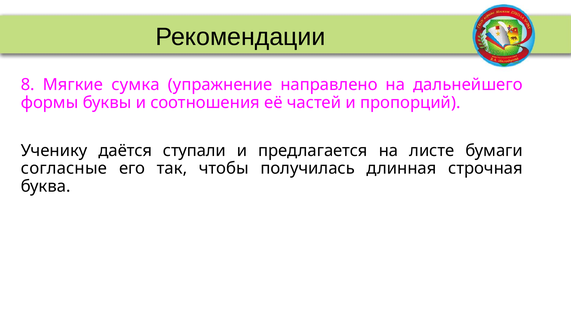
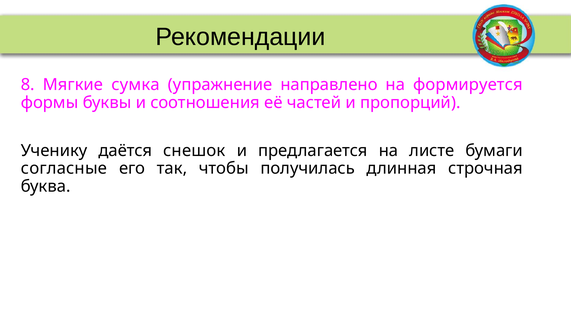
дальнейшего: дальнейшего -> формируется (468, 85)
ступали: ступали -> снешок (194, 151)
